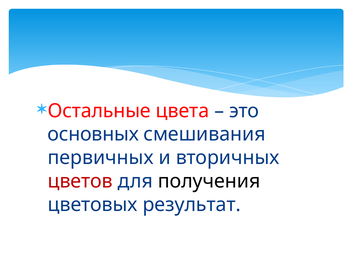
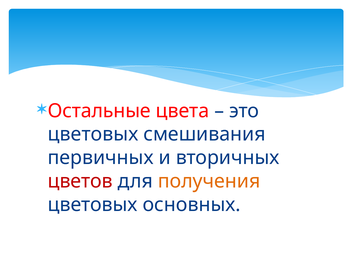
основных: основных -> цветовых (93, 134)
получения colour: black -> orange (209, 181)
результат: результат -> основных (192, 205)
